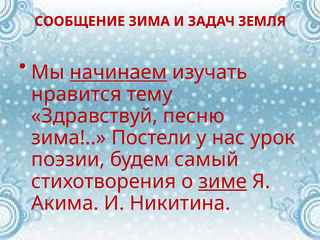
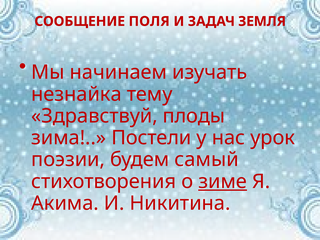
СООБЩЕНИЕ ЗИМА: ЗИМА -> ПОЛЯ (149, 21)
начинаем underline: present -> none (118, 72)
нравится: нравится -> незнайка (76, 94)
песню: песню -> плоды (194, 116)
